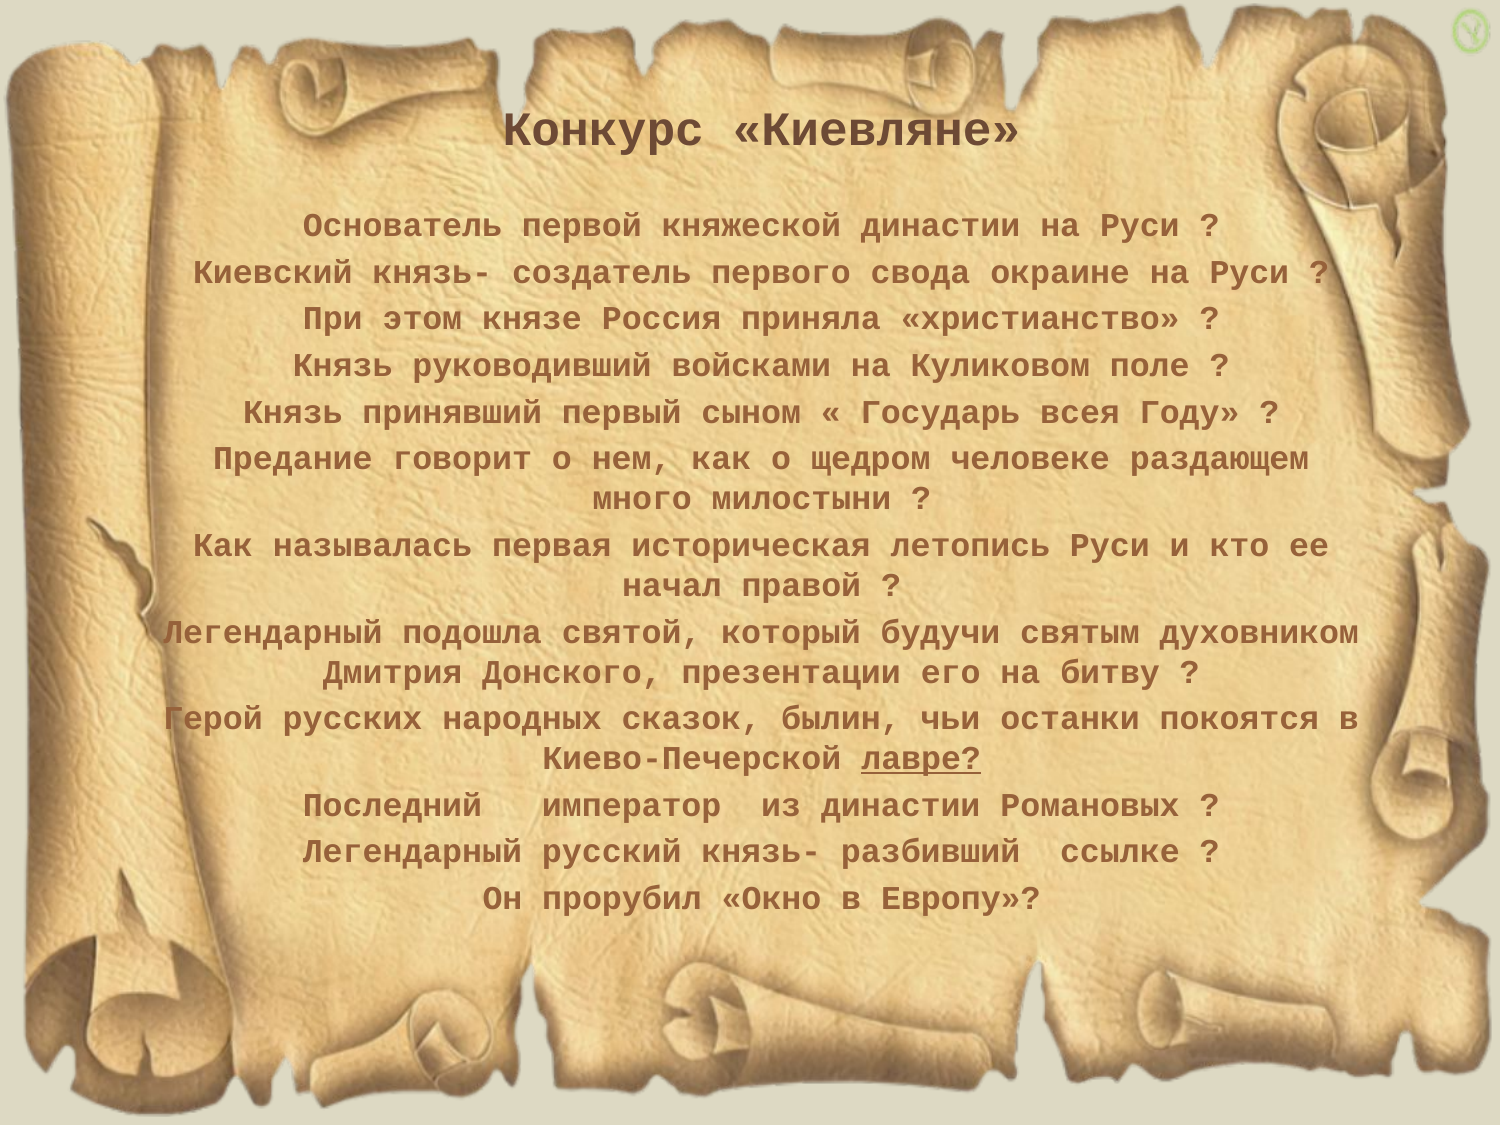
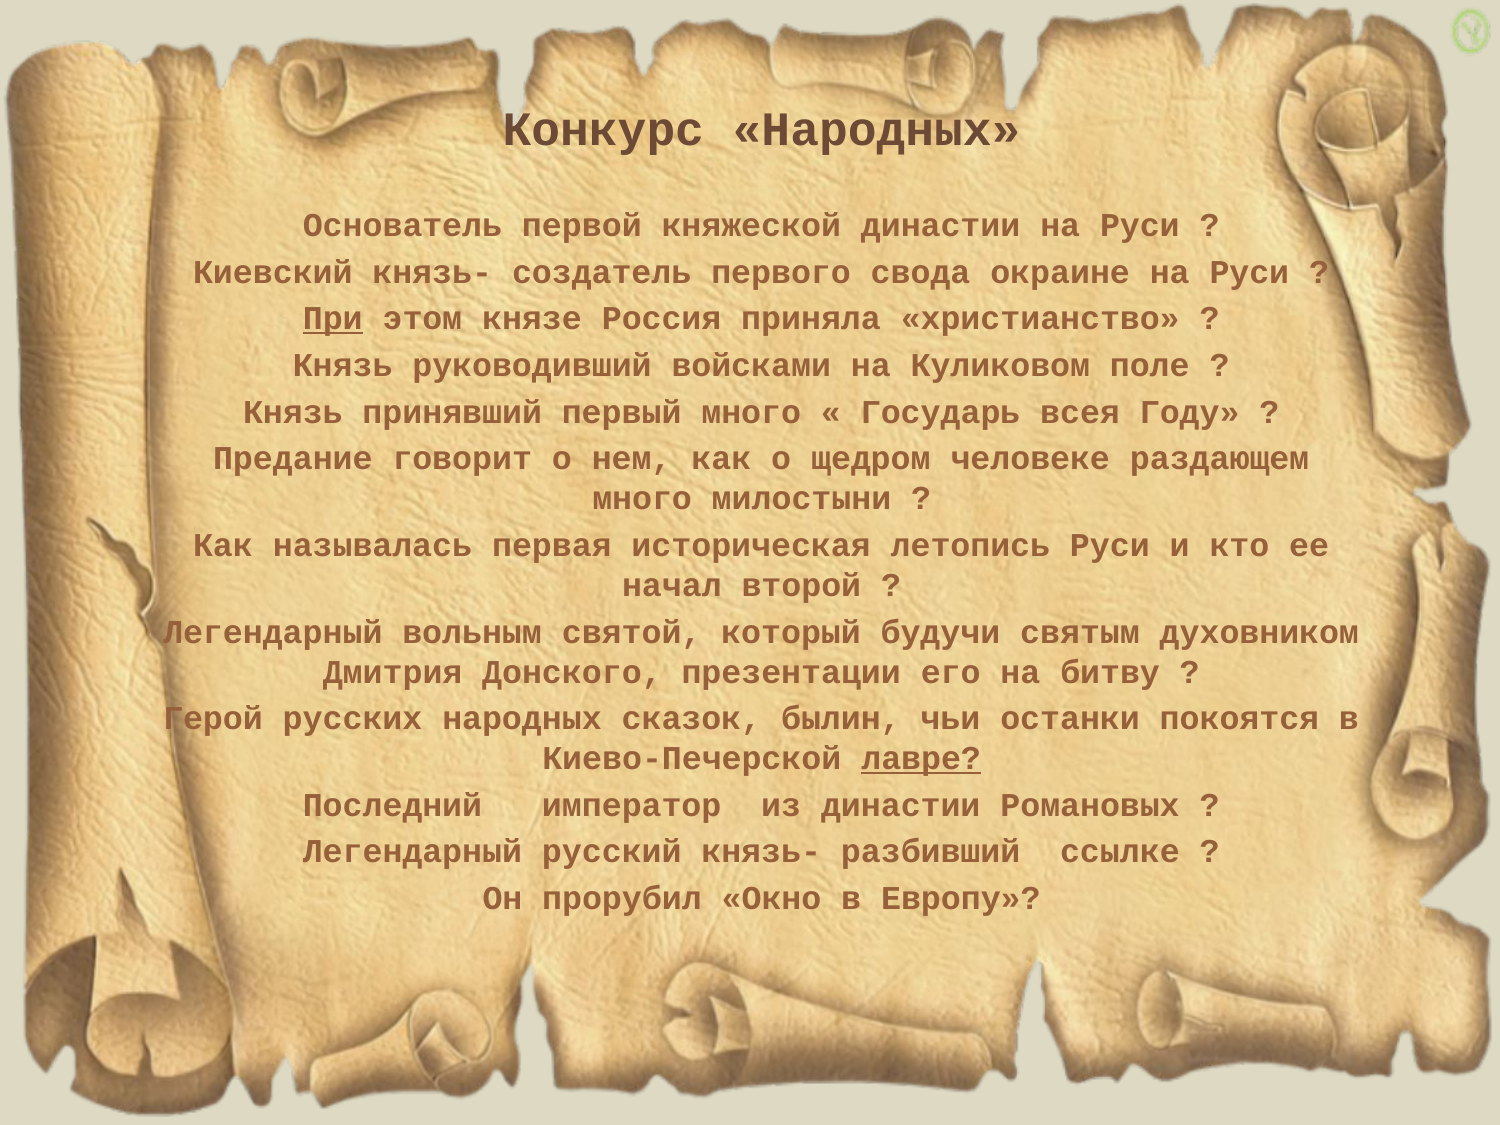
Конкурс Киевляне: Киевляне -> Народных (877, 130)
При underline: none -> present (333, 319)
первый сыном: сыном -> много (751, 412)
правой: правой -> второй (801, 585)
подошла: подошла -> вольным (472, 632)
